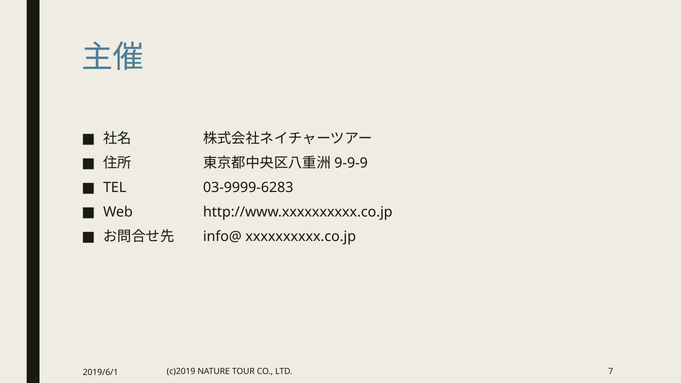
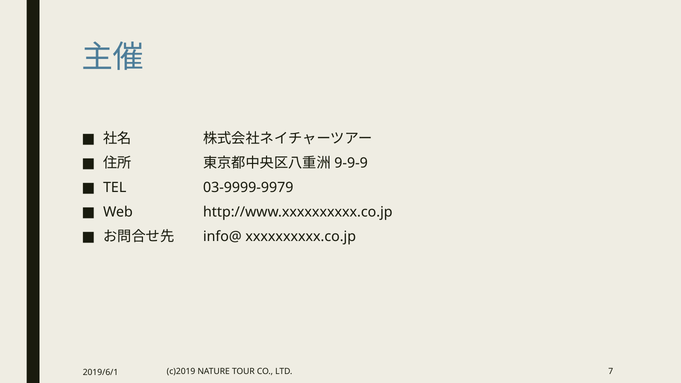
03-9999-6283: 03-9999-6283 -> 03-9999-9979 (248, 187)
